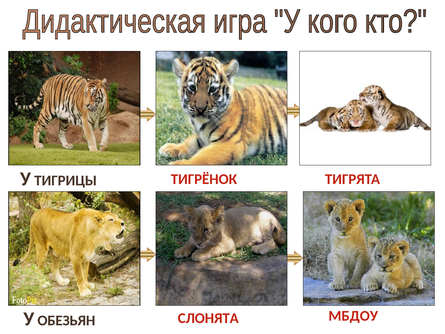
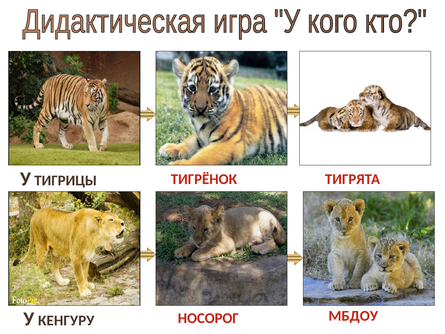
ОБЕЗЬЯН: ОБЕЗЬЯН -> КЕНГУРУ (66, 320)
СЛОНЯТА: СЛОНЯТА -> НОСОРОГ (208, 318)
